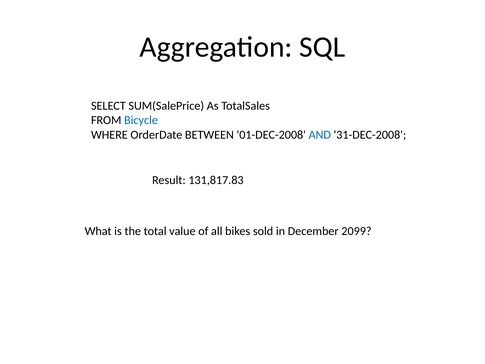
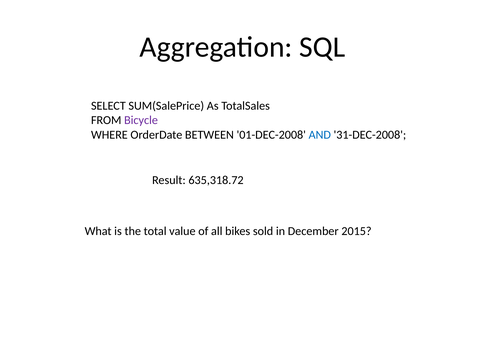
Bicycle colour: blue -> purple (141, 120)
131,817.83: 131,817.83 -> 635,318.72 (216, 180)
2099: 2099 -> 2015 (356, 231)
